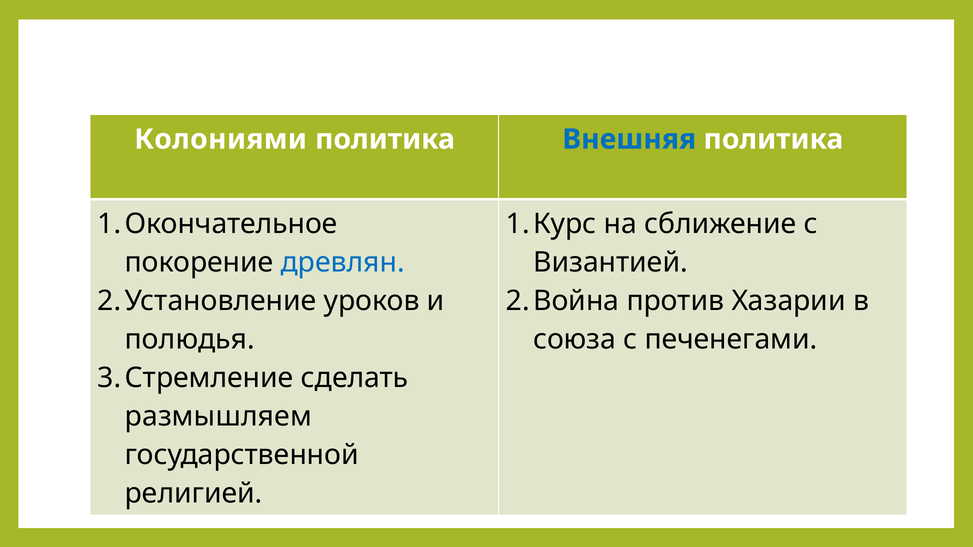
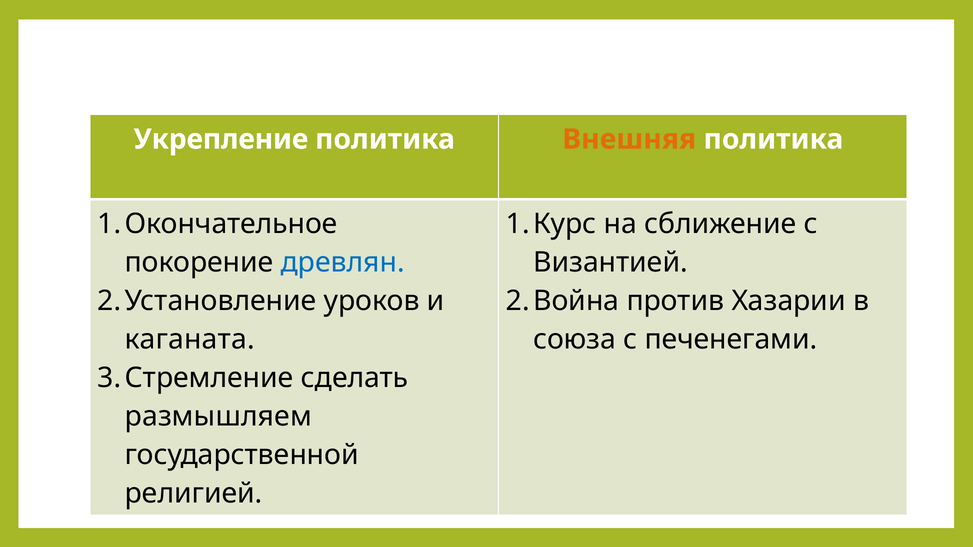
Колониями: Колониями -> Укрепление (221, 139)
Внешняя colour: blue -> orange (629, 139)
полюдья: полюдья -> каганата (190, 339)
